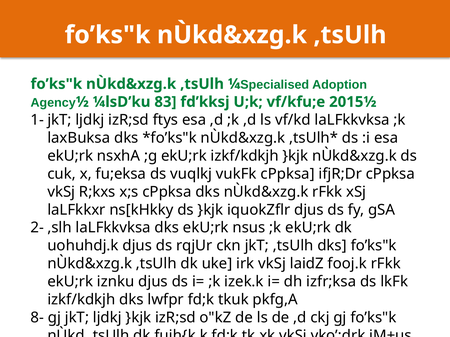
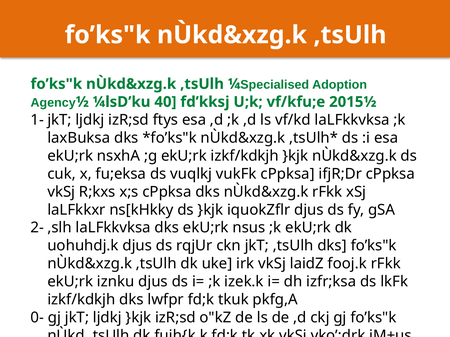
83: 83 -> 40 (165, 102)
8-: 8- -> 0- (37, 318)
